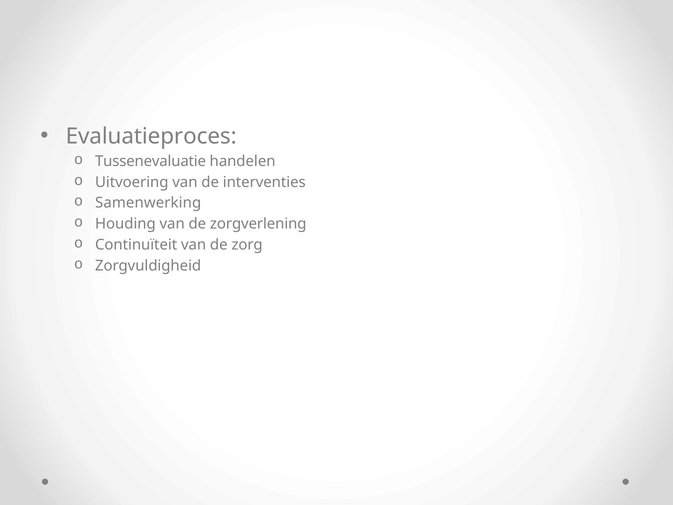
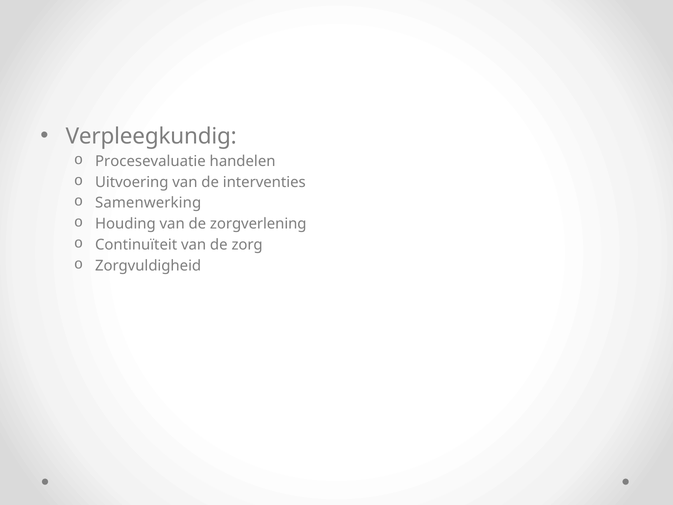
Evaluatieproces: Evaluatieproces -> Verpleegkundig (151, 136)
Tussenevaluatie: Tussenevaluatie -> Procesevaluatie (150, 161)
